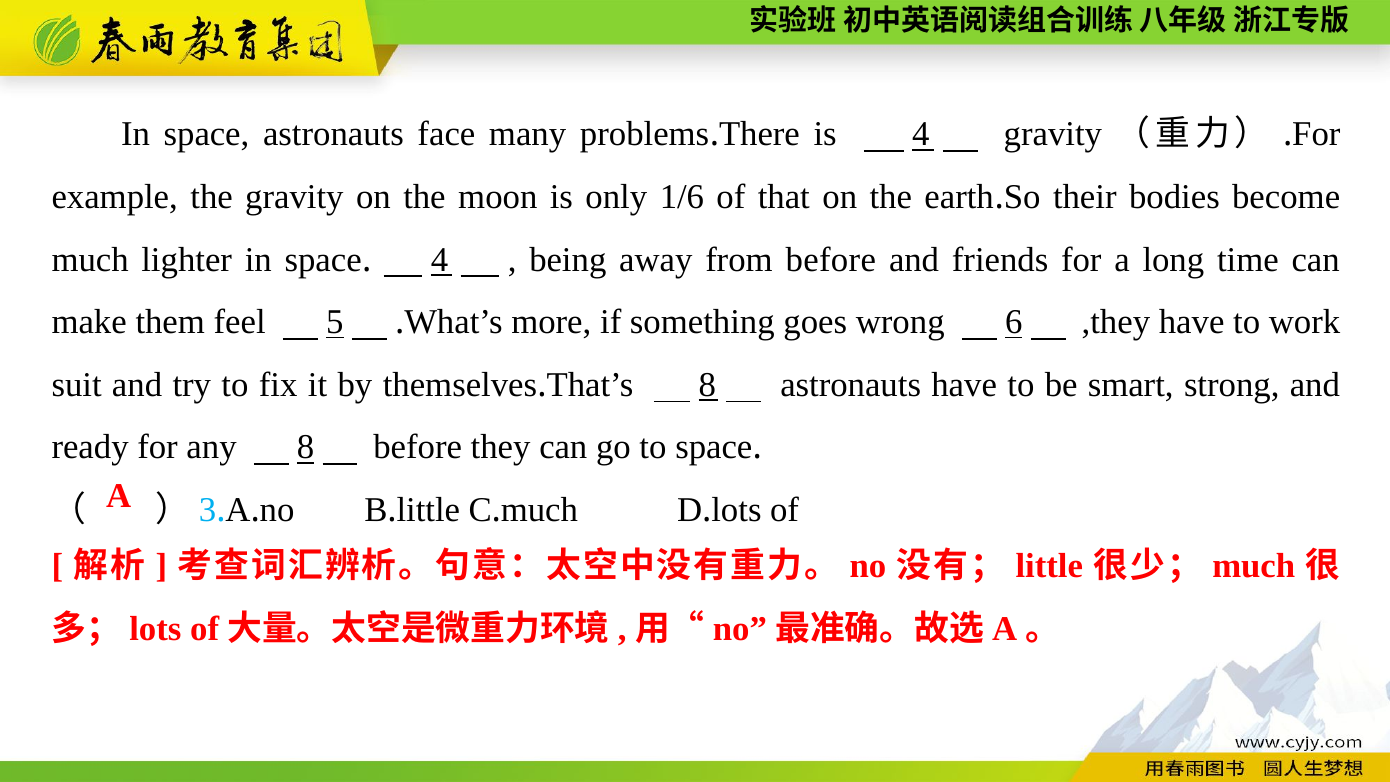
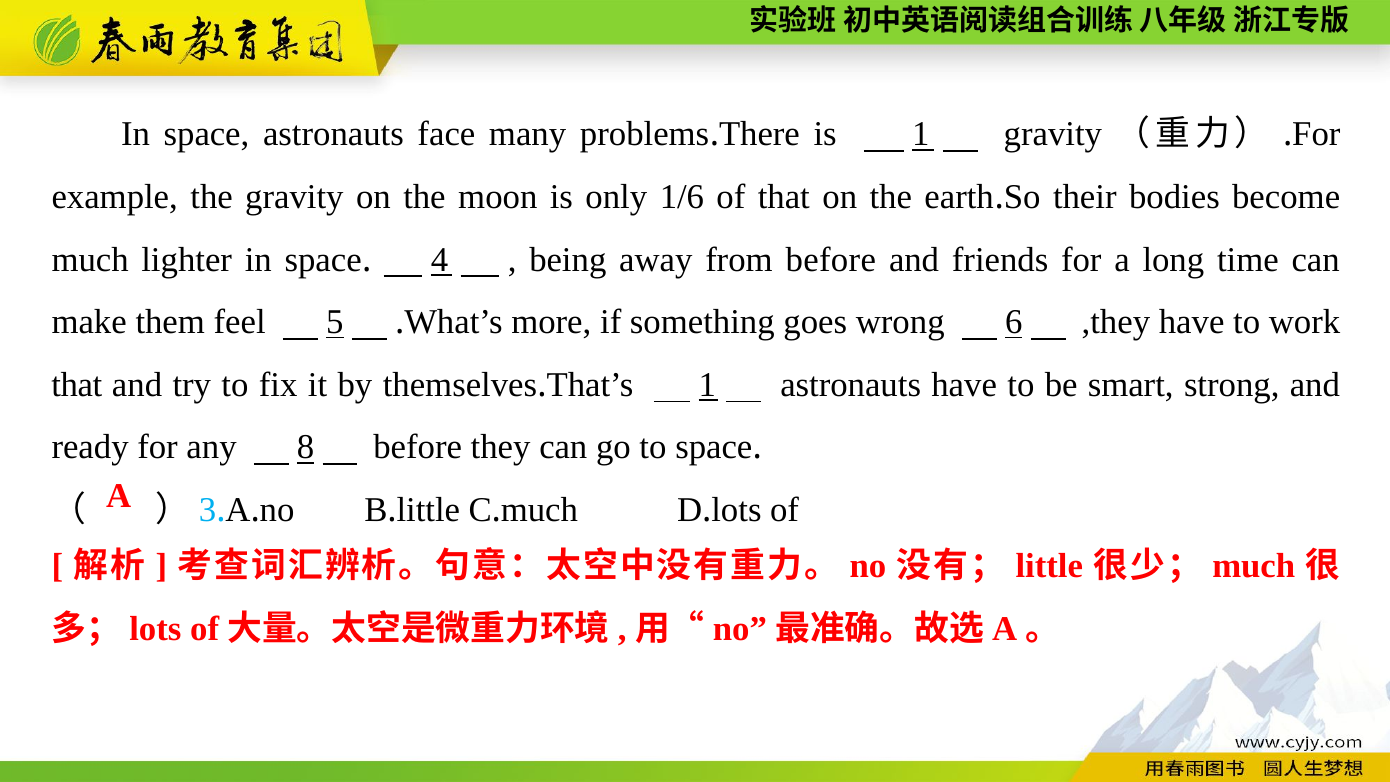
is 4: 4 -> 1 (921, 134)
suit: suit -> that (77, 385)
8: 8 -> 1 (707, 385)
